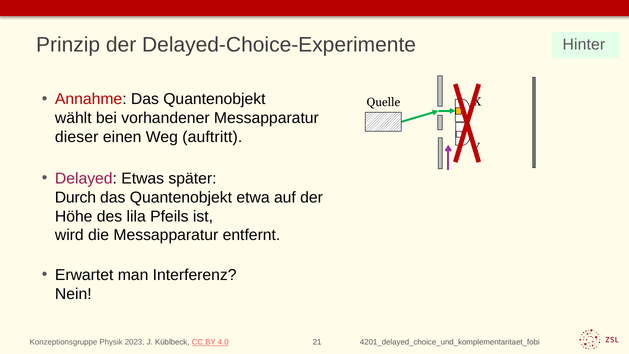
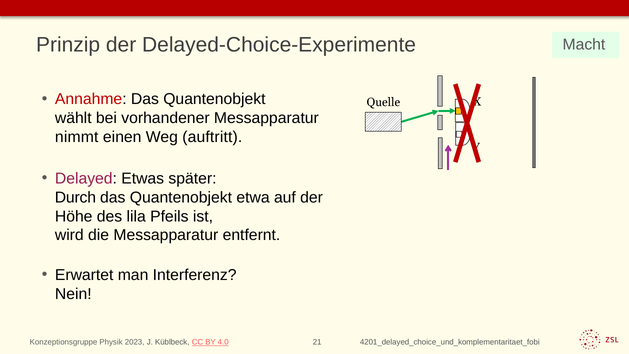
Hinter: Hinter -> Macht (584, 45)
dieser: dieser -> nimmt (77, 137)
